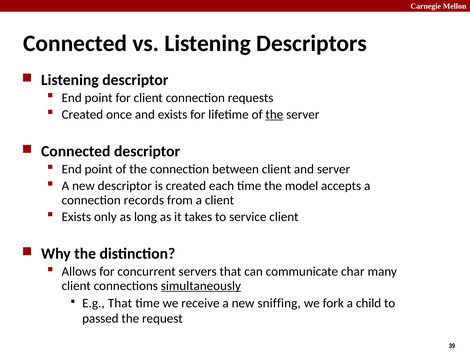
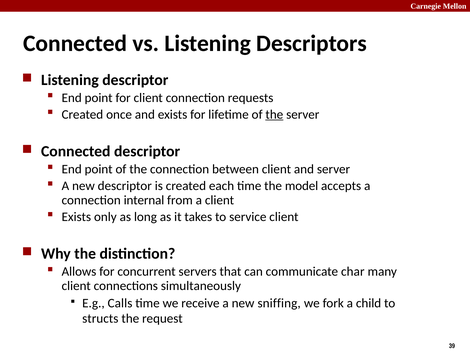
records: records -> internal (144, 200)
simultaneously underline: present -> none (201, 286)
E.g That: That -> Calls (120, 304)
passed: passed -> structs (100, 319)
